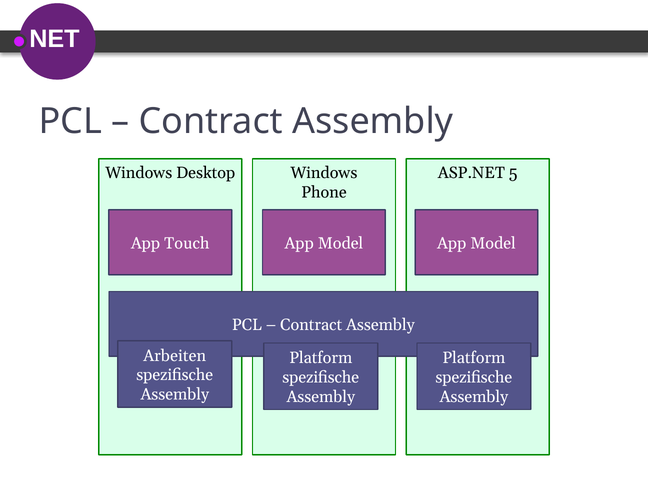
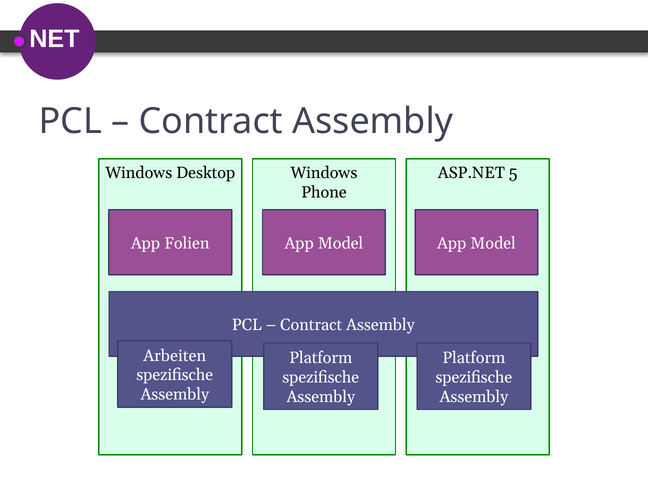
Touch: Touch -> Folien (187, 243)
